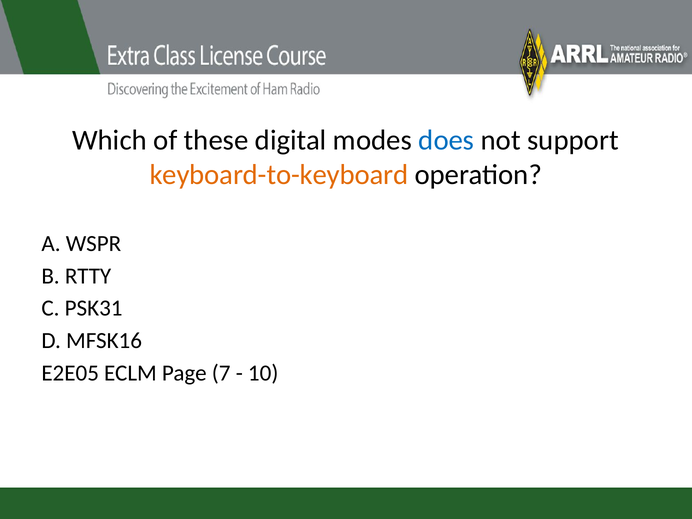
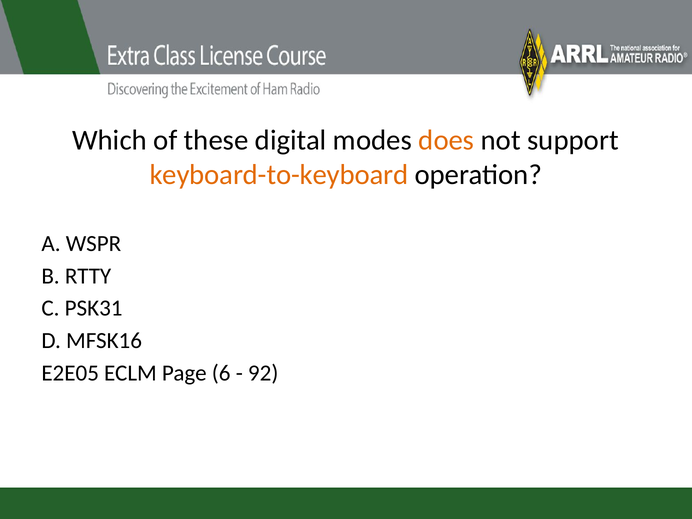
does colour: blue -> orange (446, 140)
7: 7 -> 6 (221, 373)
10: 10 -> 92 (263, 373)
